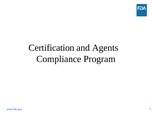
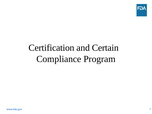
Agents: Agents -> Certain (105, 48)
